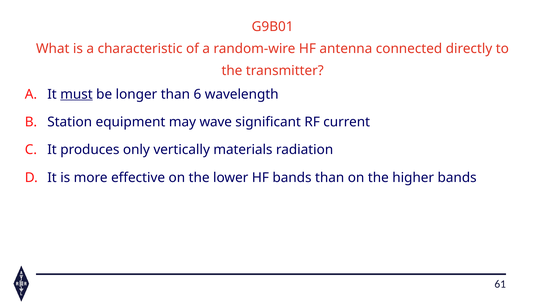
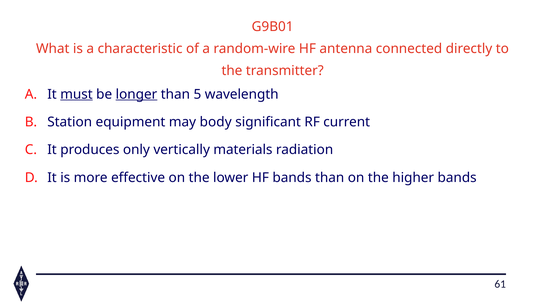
longer underline: none -> present (136, 94)
6: 6 -> 5 (197, 94)
wave: wave -> body (216, 122)
